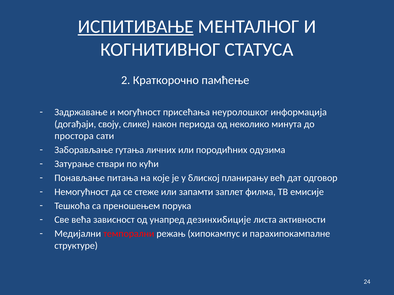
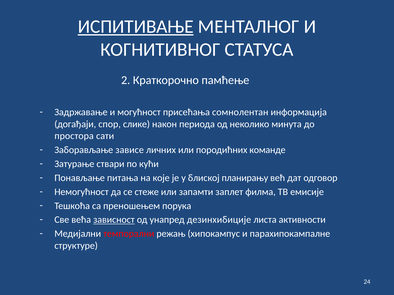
неуролошког: неуролошког -> сомнолентан (240, 112)
своју: своју -> спор (110, 124)
гутања: гутања -> зависе (130, 150)
одузима: одузима -> команде (267, 150)
зависност underline: none -> present (114, 220)
